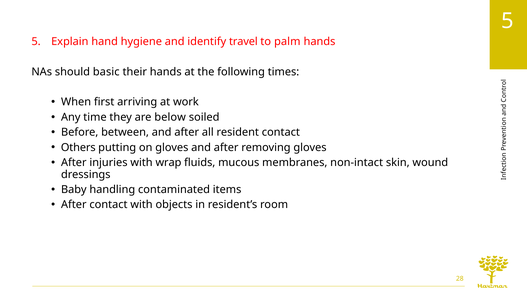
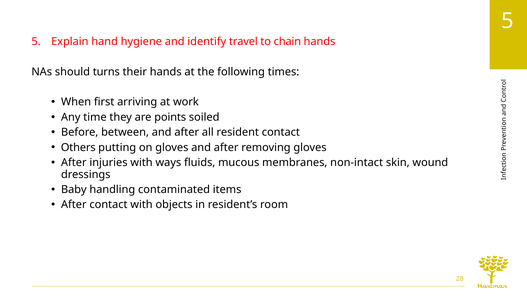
palm: palm -> chain (287, 42)
basic: basic -> turns (106, 72)
below: below -> points (170, 117)
wrap: wrap -> ways (168, 163)
